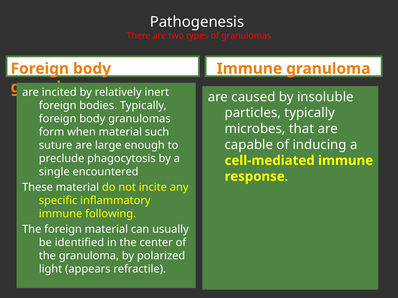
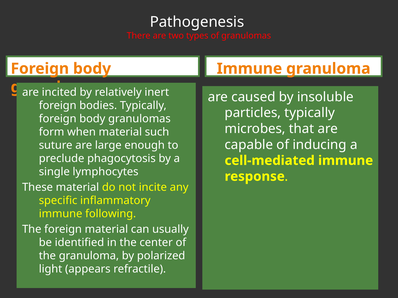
encountered: encountered -> lymphocytes (106, 172)
